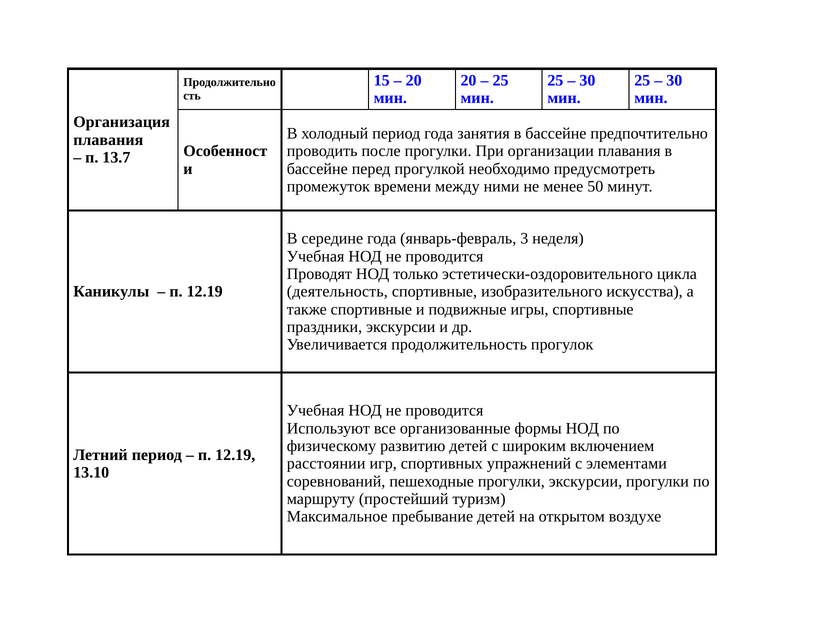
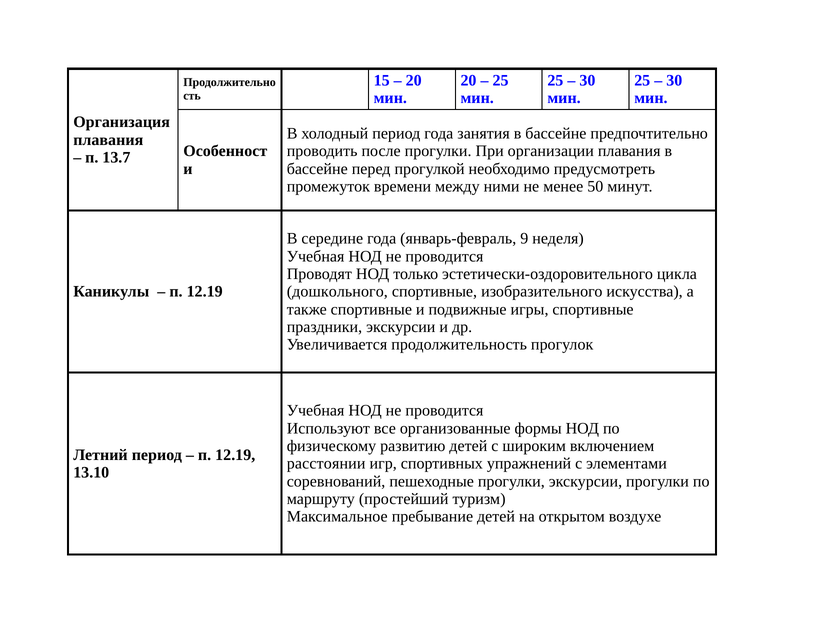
3: 3 -> 9 (524, 239)
деятельность: деятельность -> дошкольного (337, 292)
